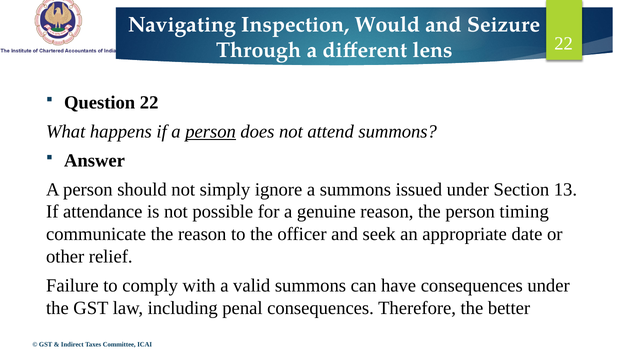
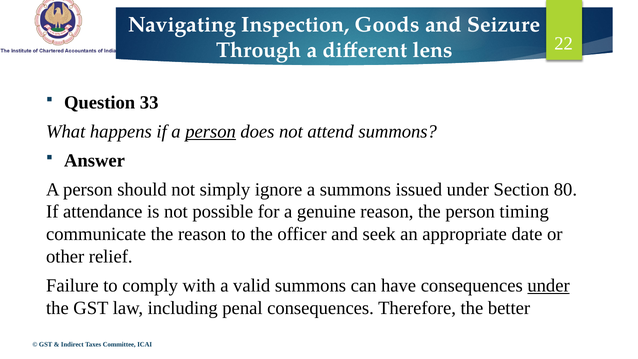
Would: Would -> Goods (387, 25)
Question 22: 22 -> 33 (149, 102)
13: 13 -> 80 (565, 189)
under underline: none -> present (549, 285)
